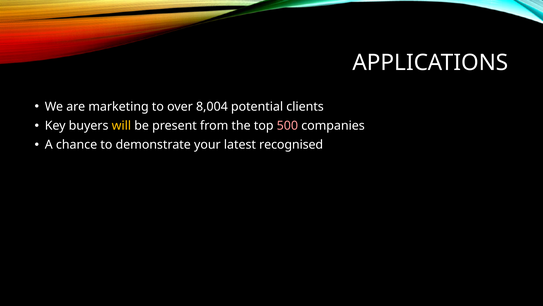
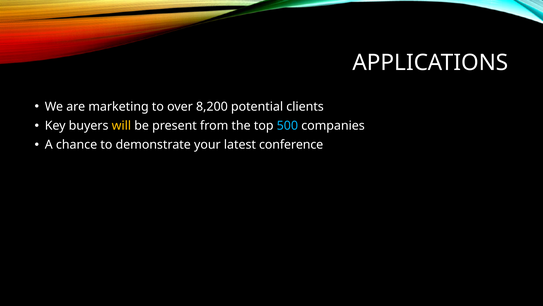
8,004: 8,004 -> 8,200 (212, 106)
500 colour: pink -> light blue (287, 126)
recognised: recognised -> conference (291, 145)
